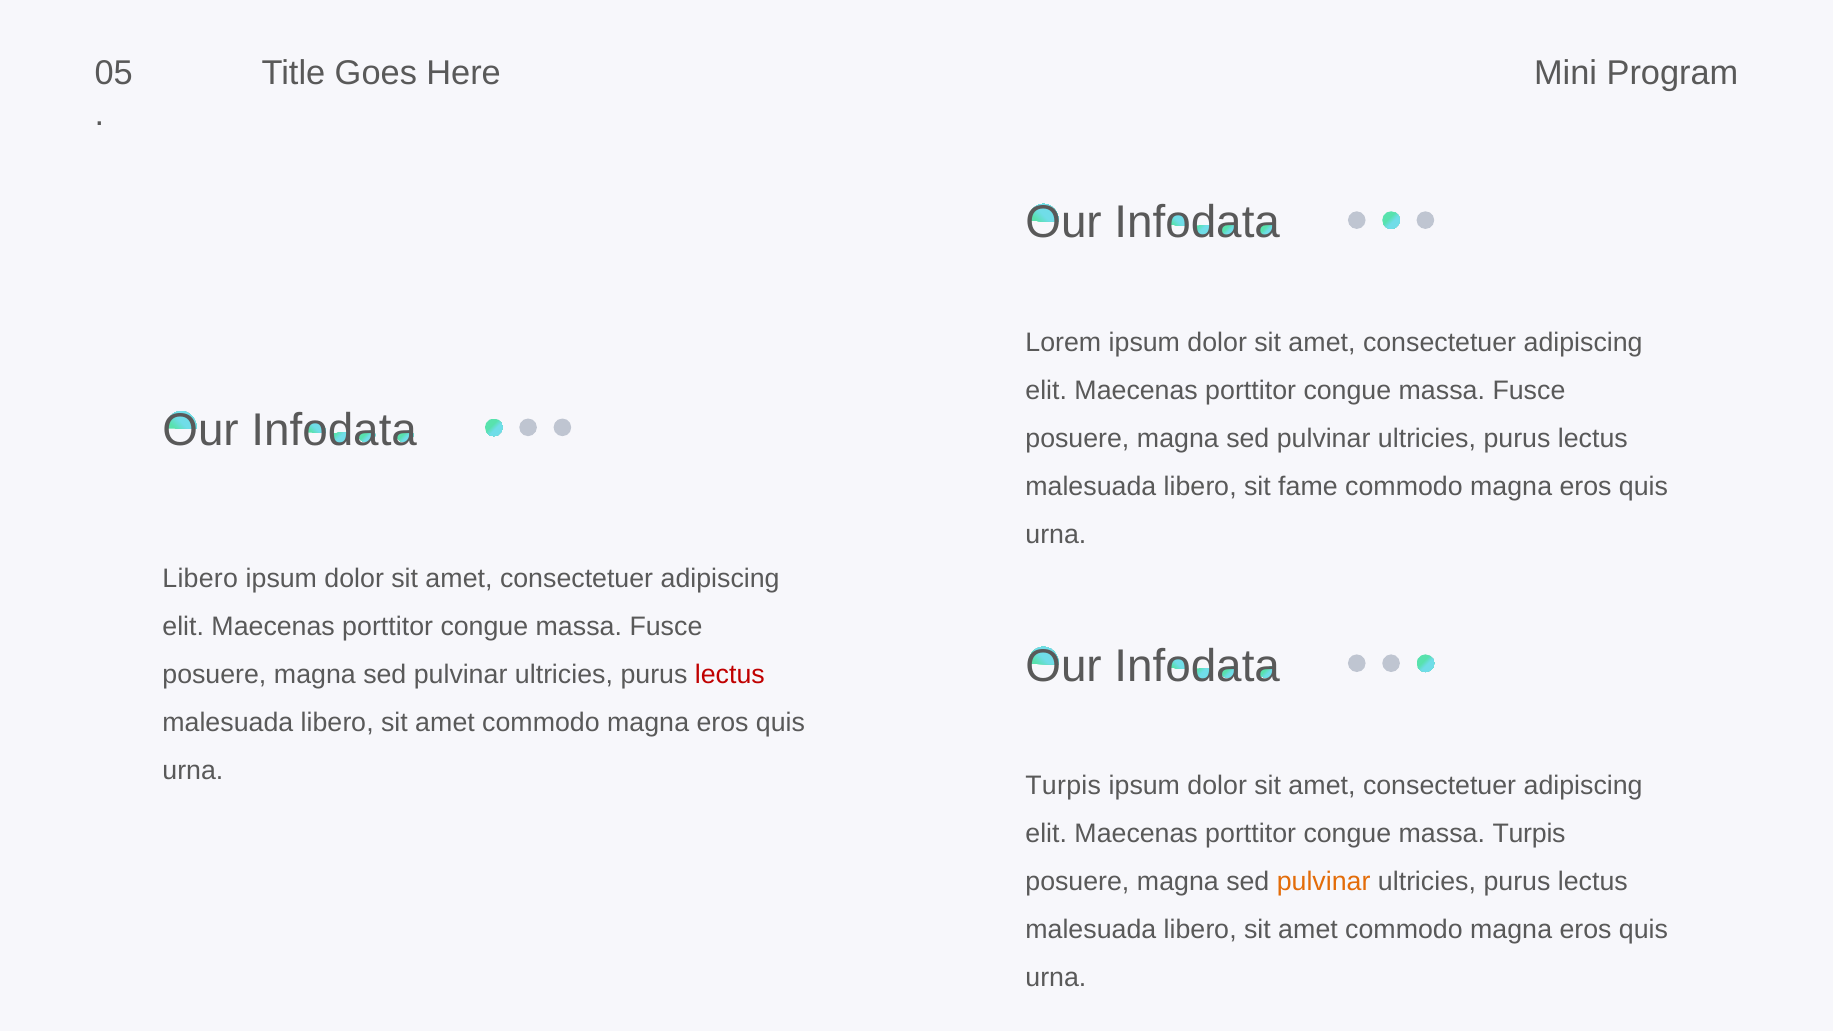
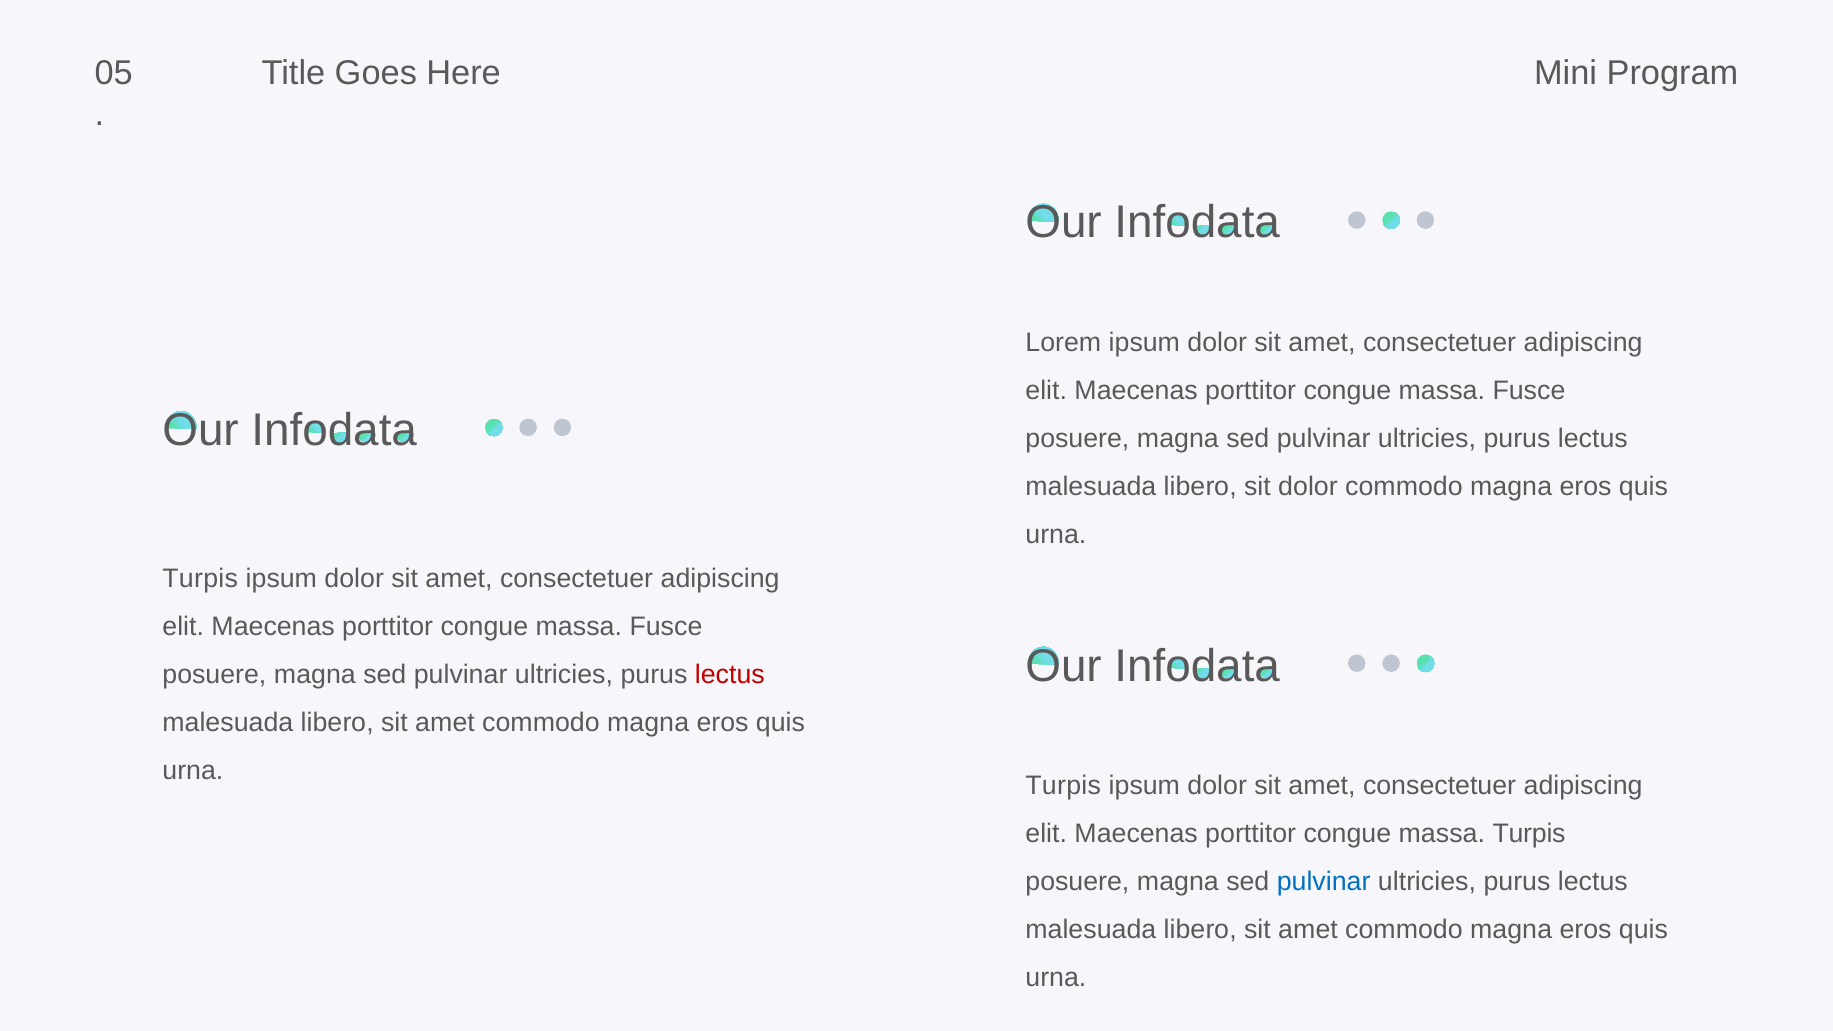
sit fame: fame -> dolor (1308, 487)
Libero: Libero -> Turpis (200, 578)
pulvinar colour: orange -> blue (1324, 882)
